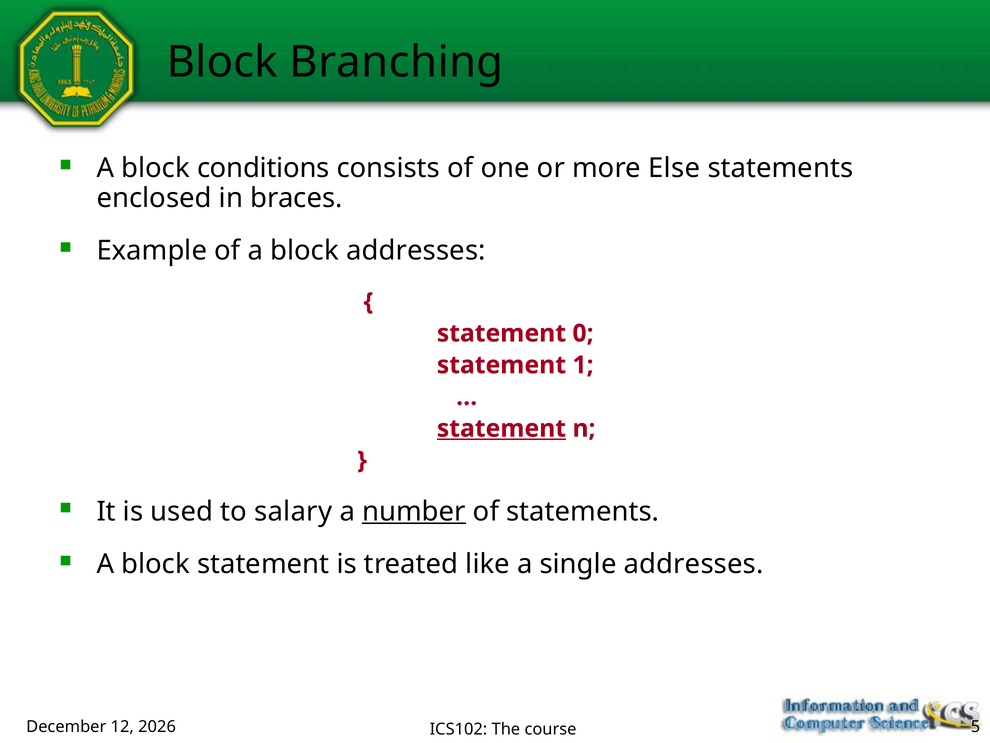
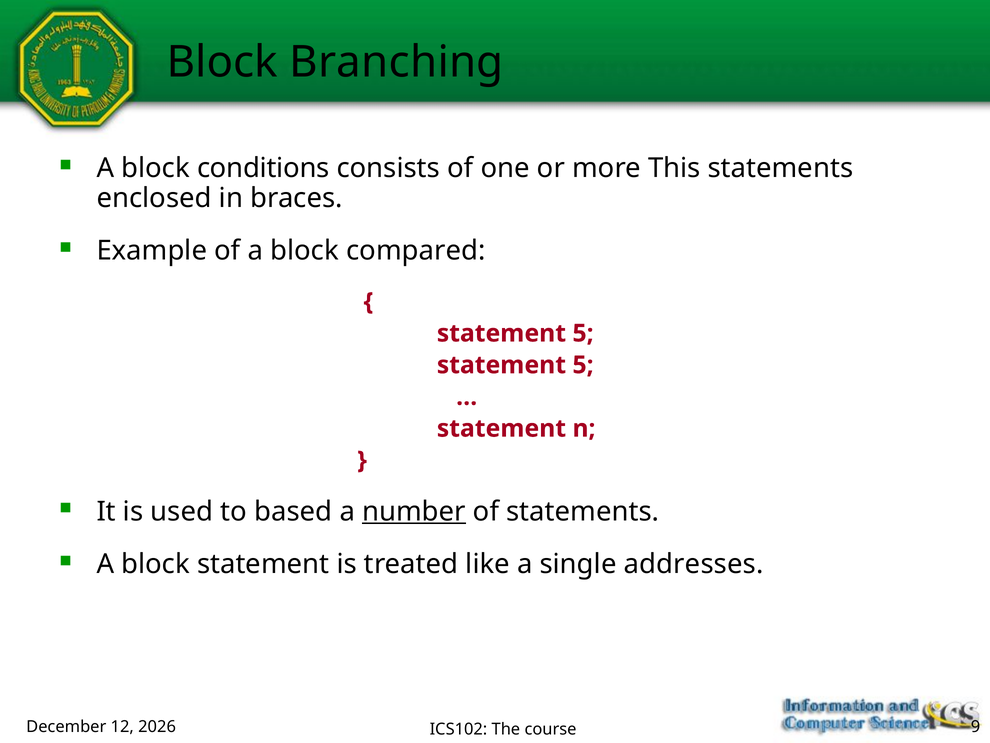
Else: Else -> This (674, 168)
block addresses: addresses -> compared (416, 251)
0: 0 -> 5 (583, 333)
1: 1 -> 5 (583, 365)
statement underline: present -> none (501, 428)
salary: salary -> based (293, 511)
5: 5 -> 9 (976, 726)
